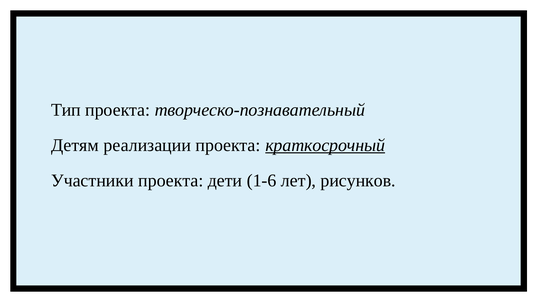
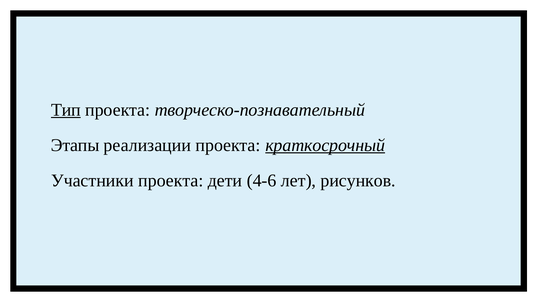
Тип underline: none -> present (66, 110)
Детям: Детям -> Этапы (75, 145)
1-6: 1-6 -> 4-6 (262, 181)
